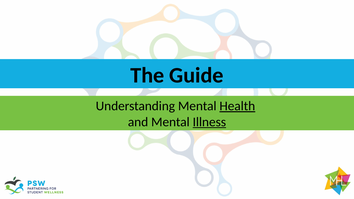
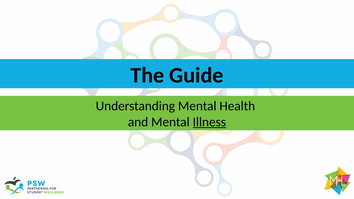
Health underline: present -> none (237, 106)
